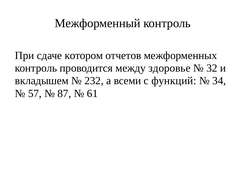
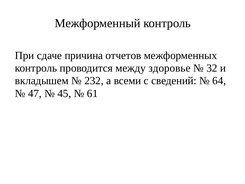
котором: котором -> причина (84, 55)
функций: функций -> сведений (174, 81)
34: 34 -> 64 (219, 81)
57: 57 -> 47 (35, 93)
87: 87 -> 45 (64, 93)
